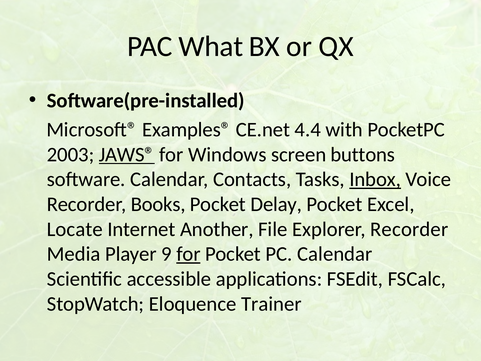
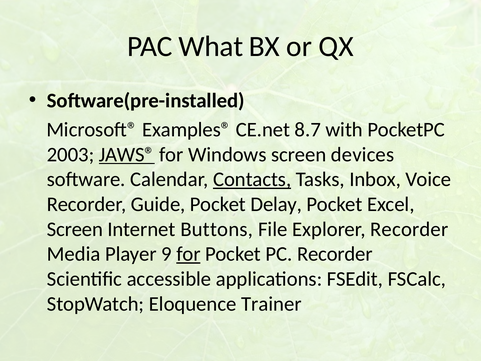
4.4: 4.4 -> 8.7 (308, 130)
buttons: buttons -> devices (363, 154)
Contacts underline: none -> present (252, 179)
Inbox underline: present -> none (375, 179)
Books: Books -> Guide (158, 204)
Locate: Locate -> Screen (75, 229)
Another: Another -> Buttons (217, 229)
PC Calendar: Calendar -> Recorder (335, 254)
